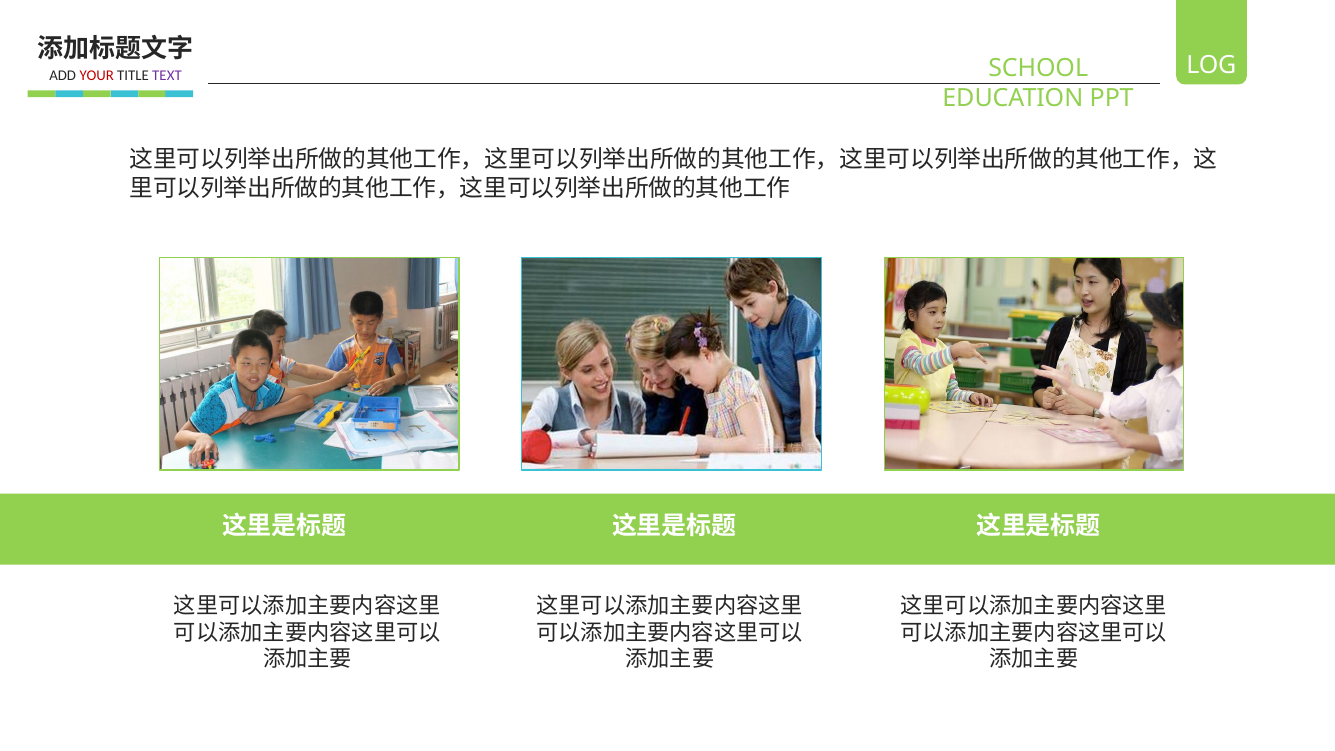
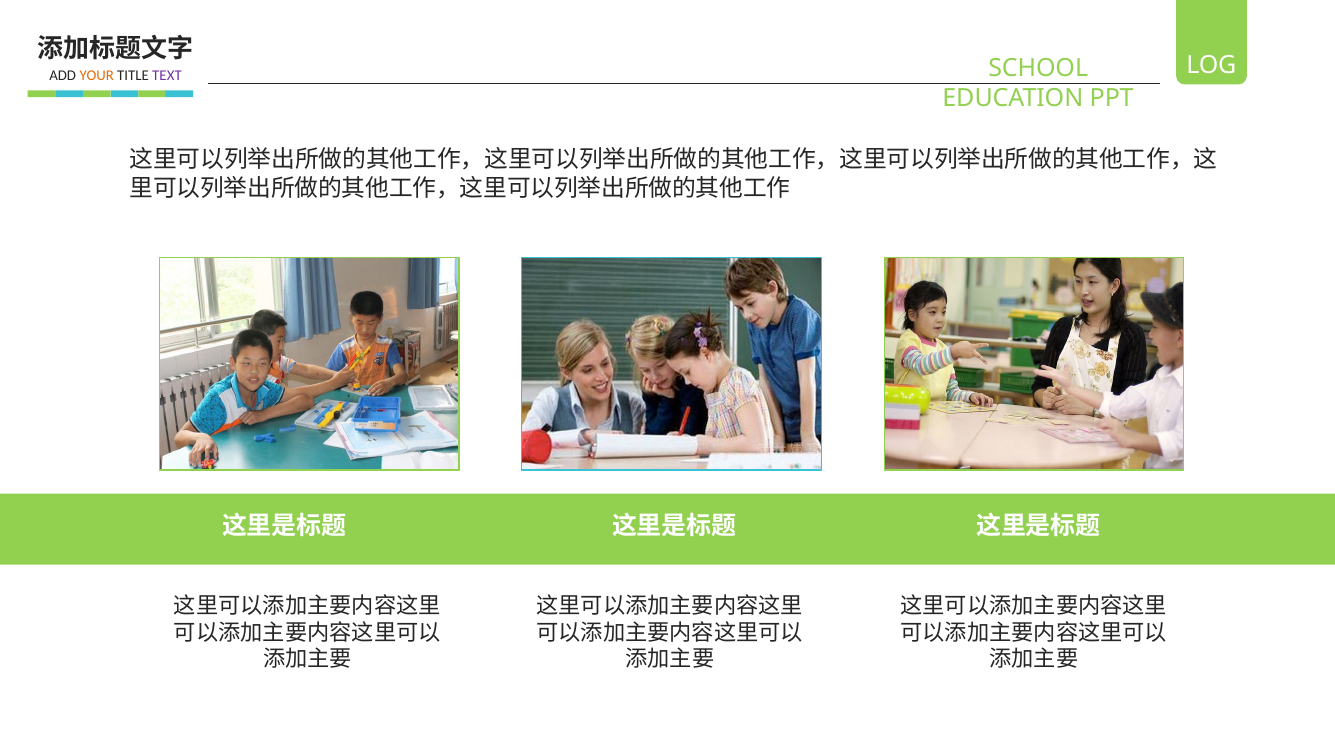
YOUR colour: red -> orange (97, 75)
